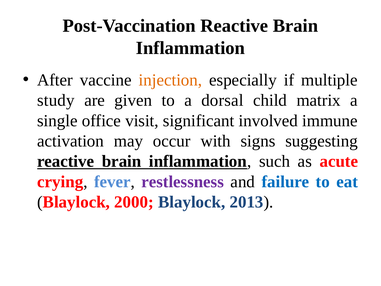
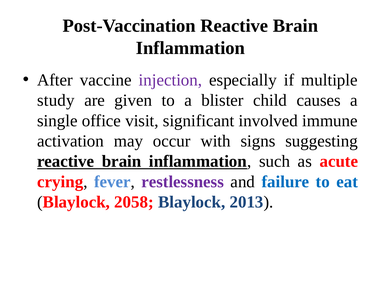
injection colour: orange -> purple (170, 80)
dorsal: dorsal -> blister (222, 100)
matrix: matrix -> causes (319, 100)
2000: 2000 -> 2058 (134, 202)
